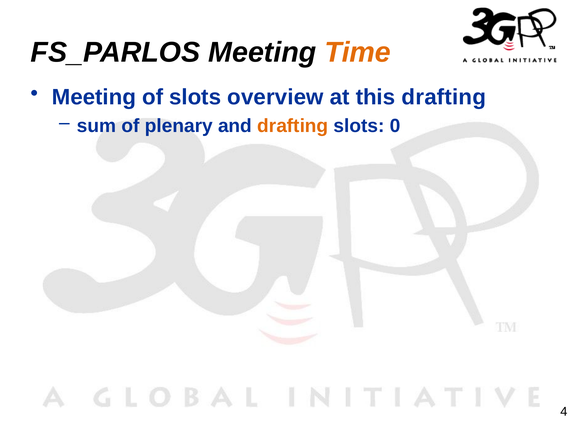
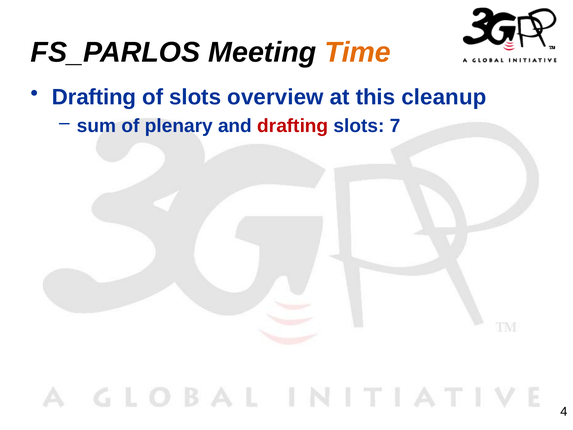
Meeting: Meeting -> Drafting (94, 97)
this drafting: drafting -> cleanup (444, 97)
drafting colour: orange -> red (293, 126)
0: 0 -> 7 (395, 126)
